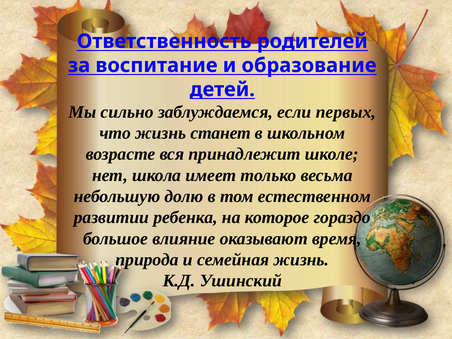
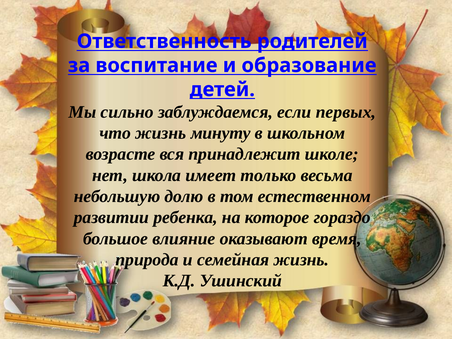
станет: станет -> минуту (221, 133)
